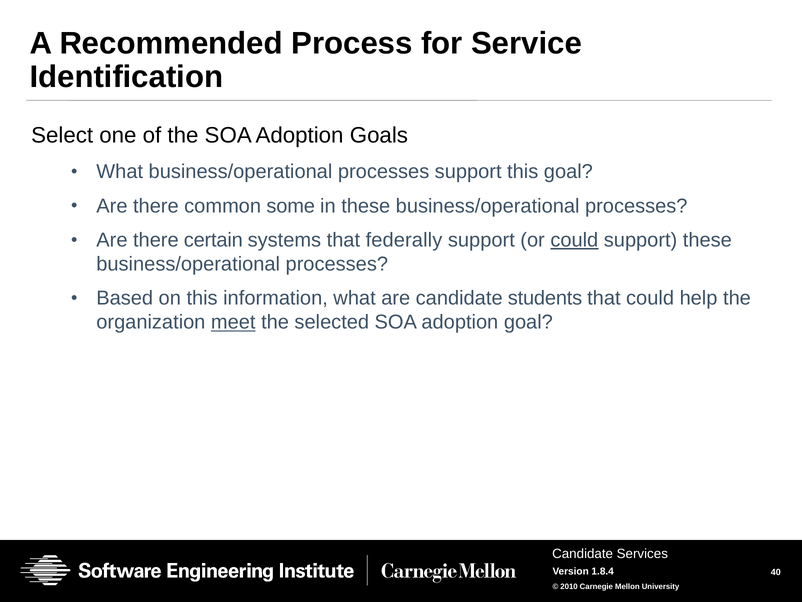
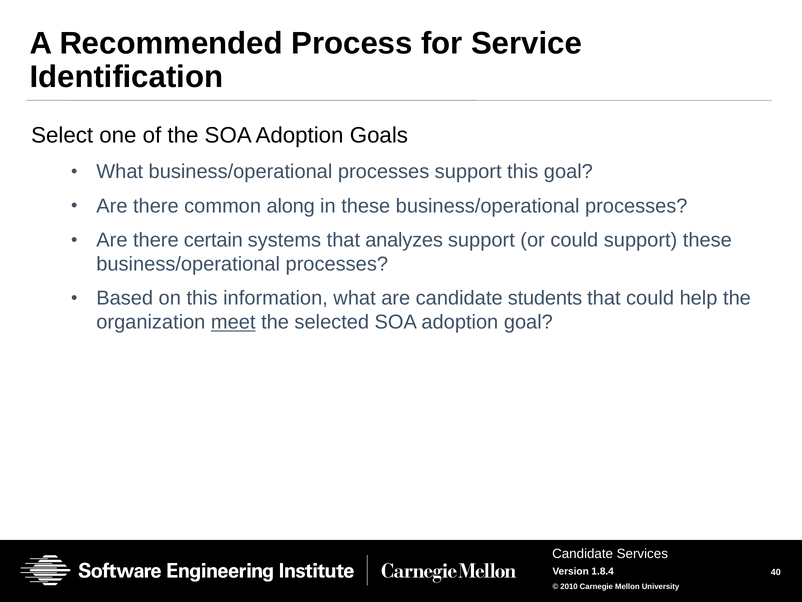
some: some -> along (291, 206)
federally: federally -> analyzes (404, 240)
could underline: present -> none (574, 240)
